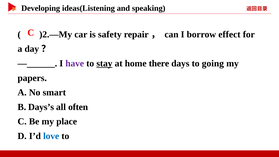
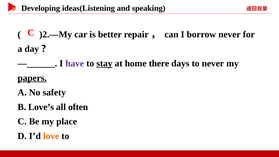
safety: safety -> better (110, 34)
borrow effect: effect -> never (229, 34)
to going: going -> never (213, 63)
papers underline: none -> present (32, 78)
smart: smart -> safety (54, 92)
Days’s: Days’s -> Love’s (41, 107)
love colour: blue -> orange (51, 136)
